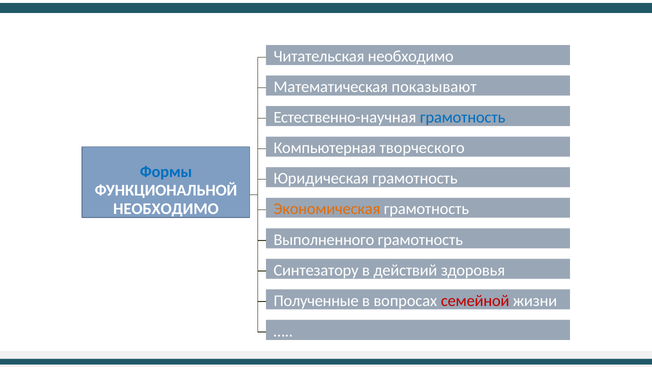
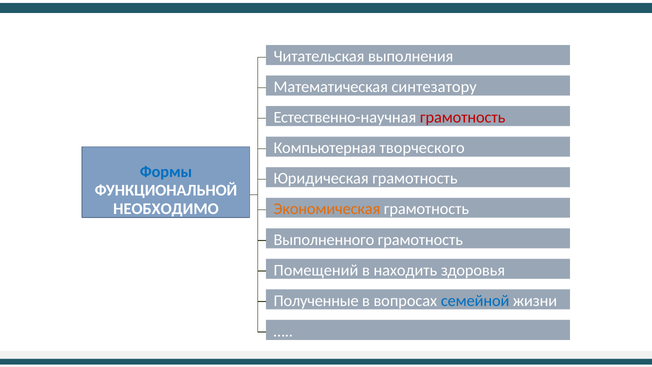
Читательская необходимо: необходимо -> выполнения (411, 56)
показывают: показывают -> синтезатору (434, 87)
грамотность colour: blue -> red (463, 117)
Синтезатору: Синтезатору -> Помещений (316, 270)
действий: действий -> находить (405, 270)
семейной colour: red -> blue (475, 301)
